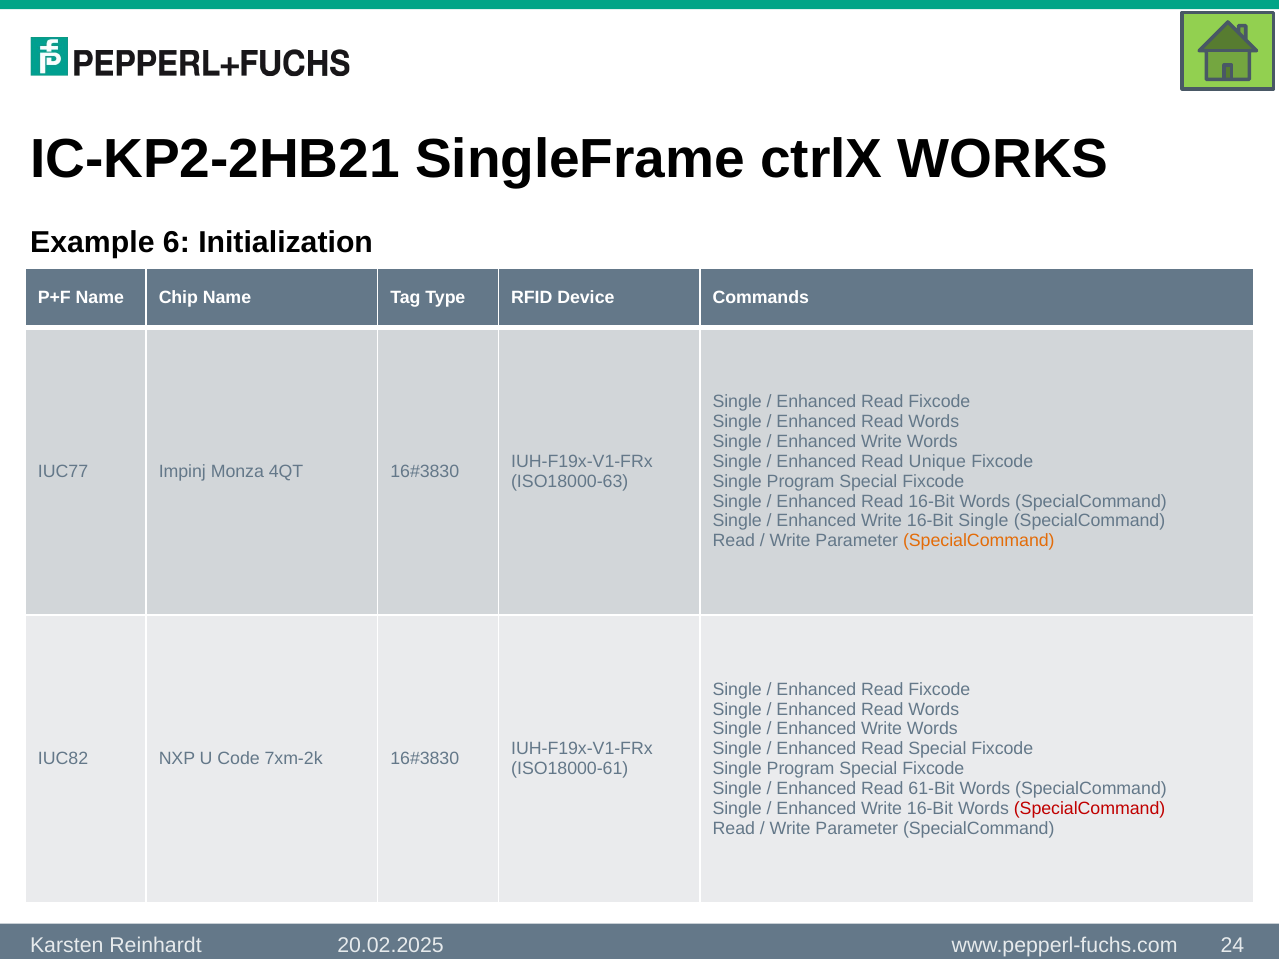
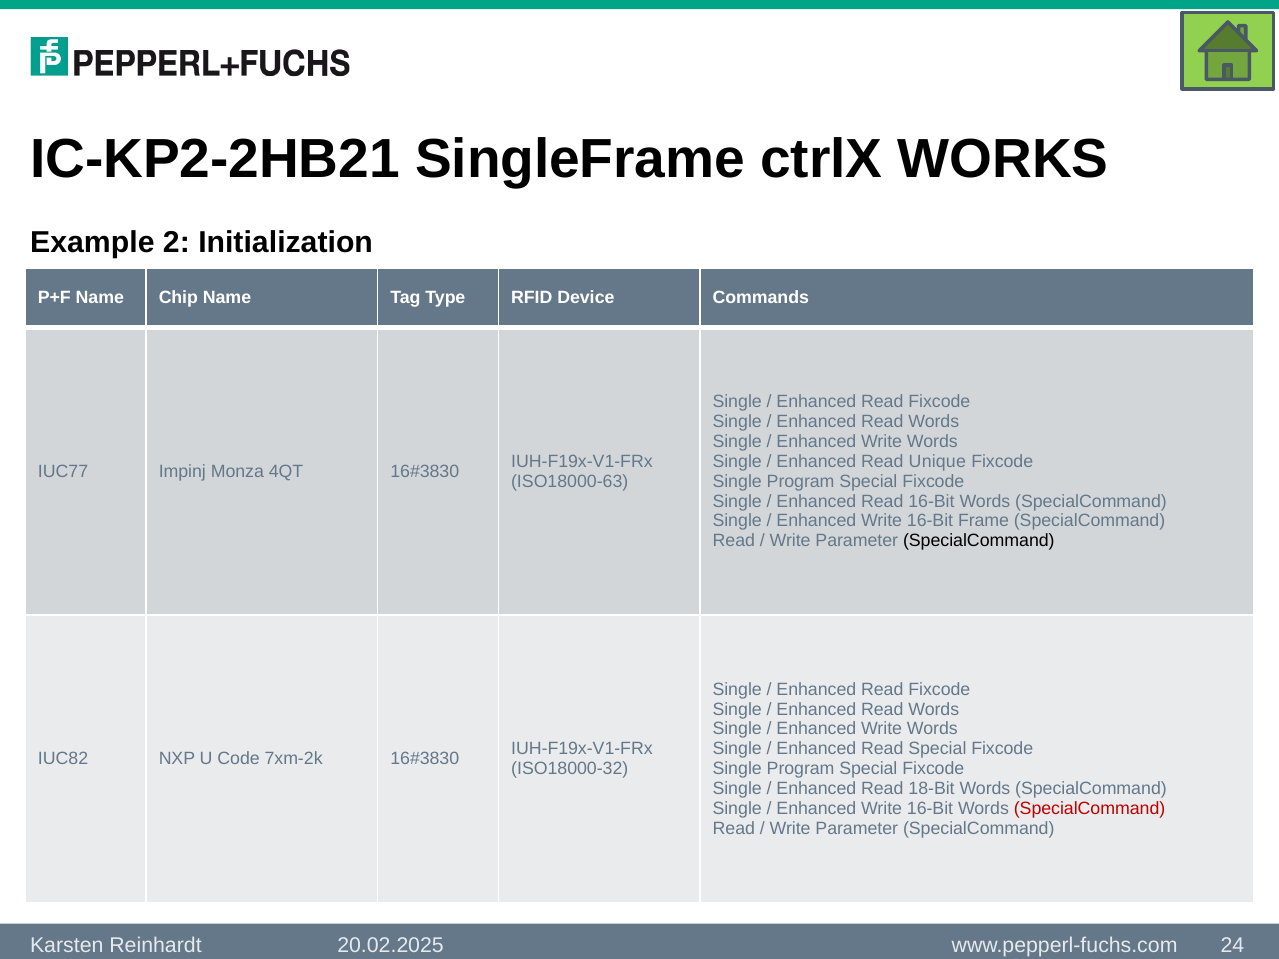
6: 6 -> 2 (176, 243)
16-Bit Single: Single -> Frame (984, 521)
SpecialCommand colour: orange -> black (979, 541)
ISO18000-61: ISO18000-61 -> ISO18000-32 (570, 769)
61-Bit: 61-Bit -> 18-Bit (932, 789)
